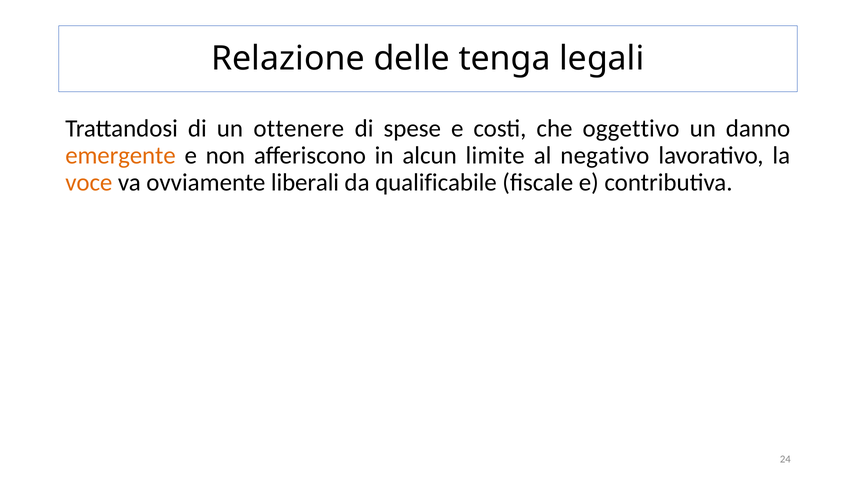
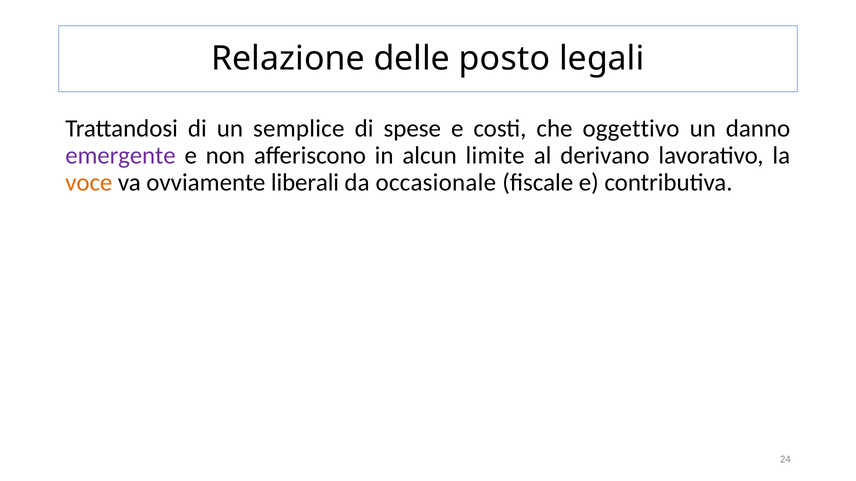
tenga: tenga -> posto (505, 59)
ottenere: ottenere -> semplice (299, 129)
emergente colour: orange -> purple (120, 156)
negativo: negativo -> derivano (605, 156)
qualificabile: qualificabile -> occasionale (436, 182)
